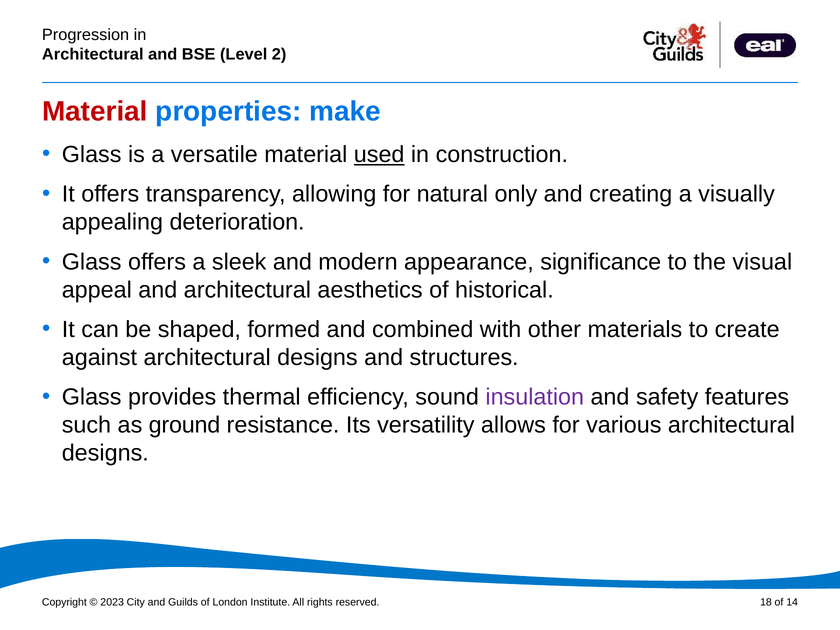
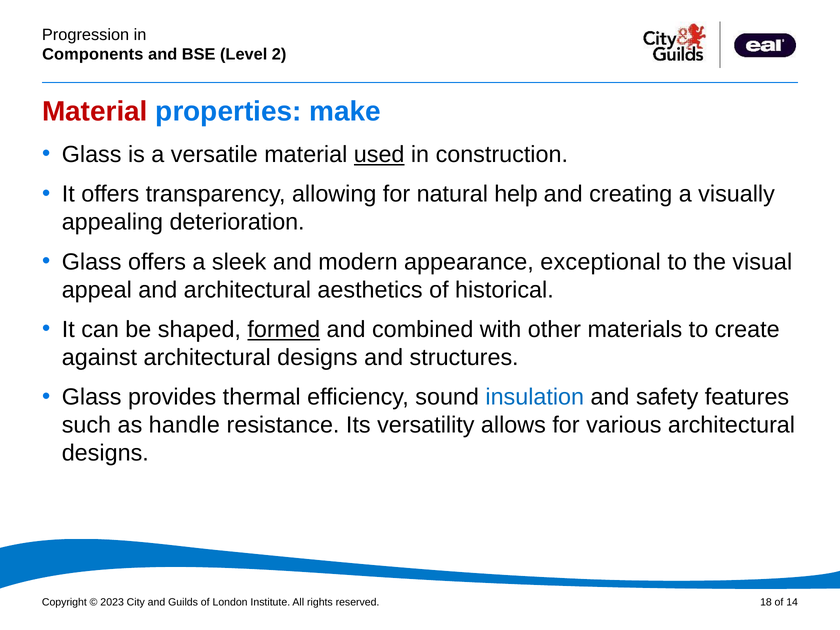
Architectural: Architectural -> Components (93, 55)
only: only -> help (516, 194)
significance: significance -> exceptional (601, 262)
formed underline: none -> present (284, 330)
insulation colour: purple -> blue (535, 397)
ground: ground -> handle (184, 425)
